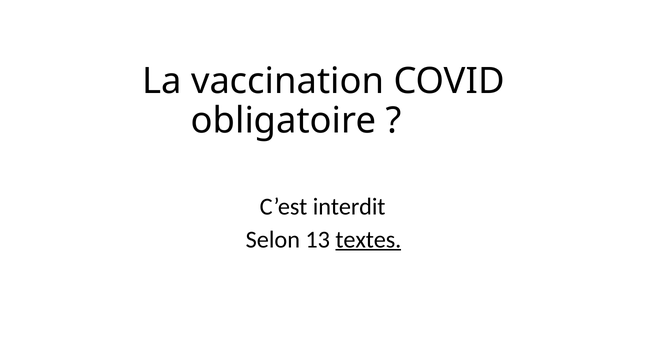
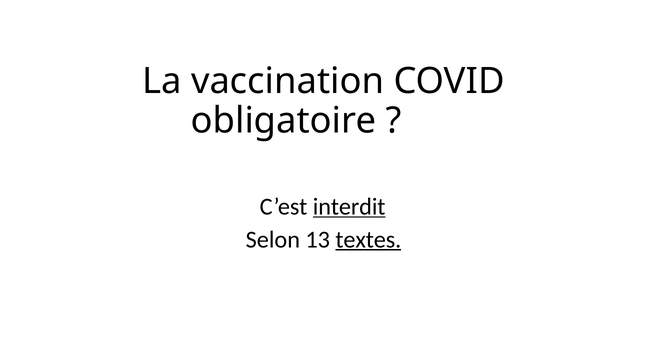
interdit underline: none -> present (349, 207)
